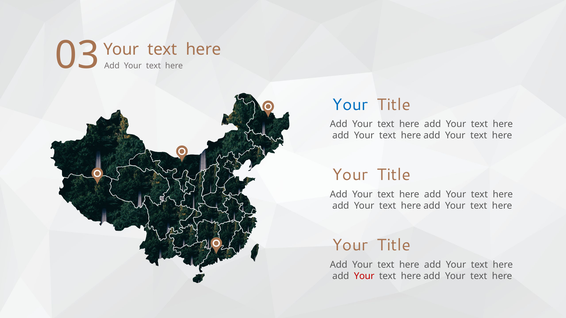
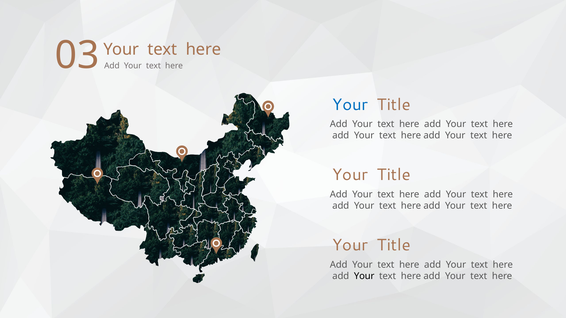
Your colour: red -> black (364, 276)
